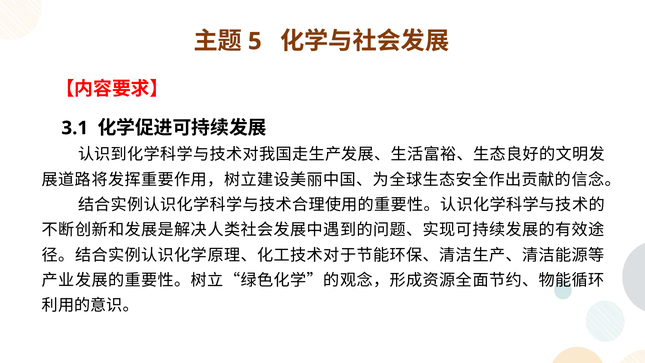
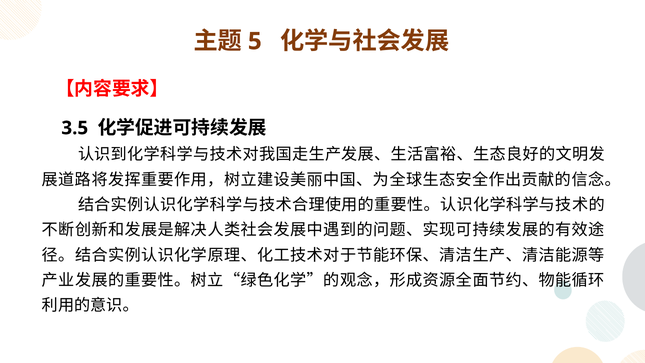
3.1: 3.1 -> 3.5 (75, 128)
